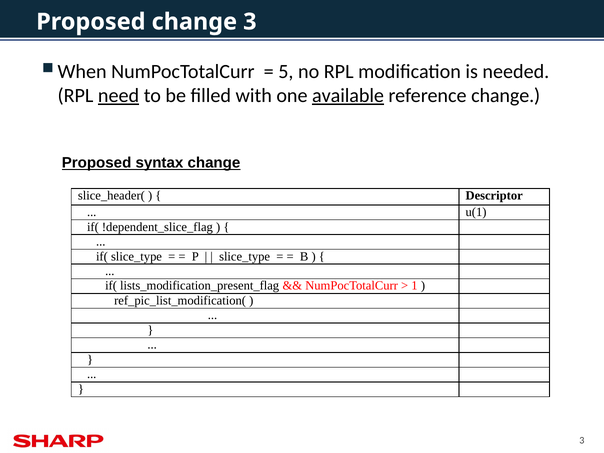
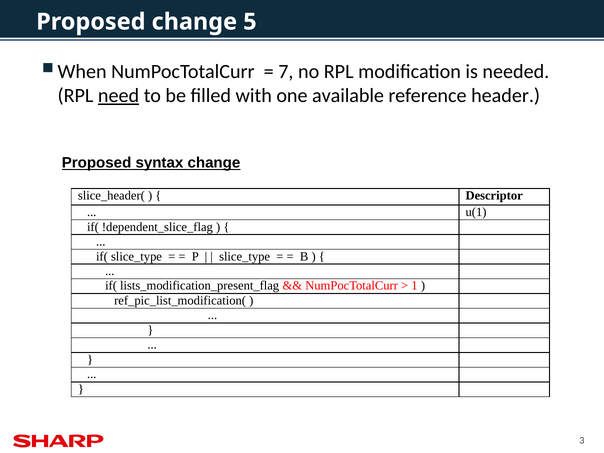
Proposed change 3: 3 -> 5 (250, 22)
5: 5 -> 7 (286, 71)
available underline: present -> none (348, 96)
reference change: change -> header (506, 96)
